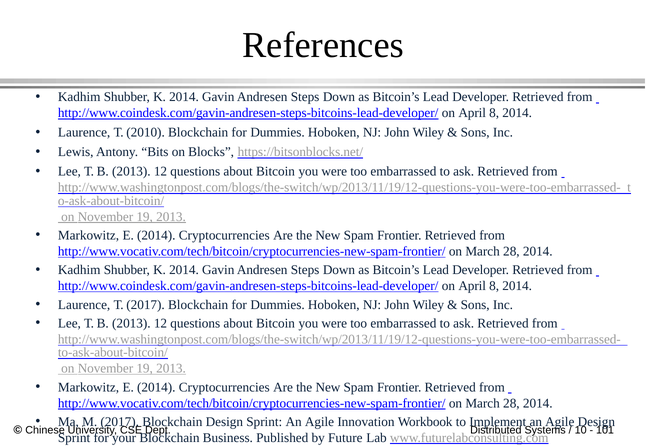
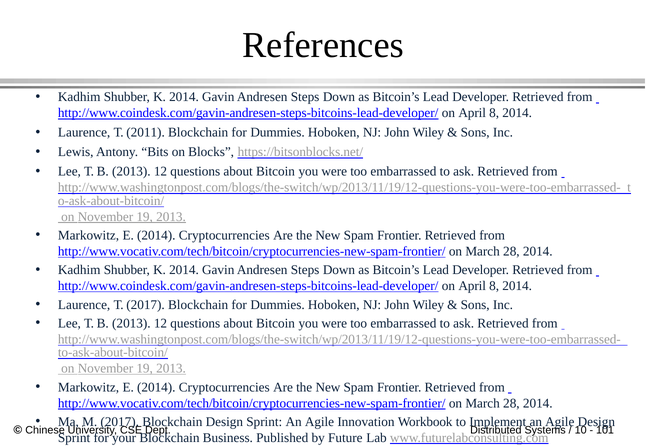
2010: 2010 -> 2011 (146, 132)
